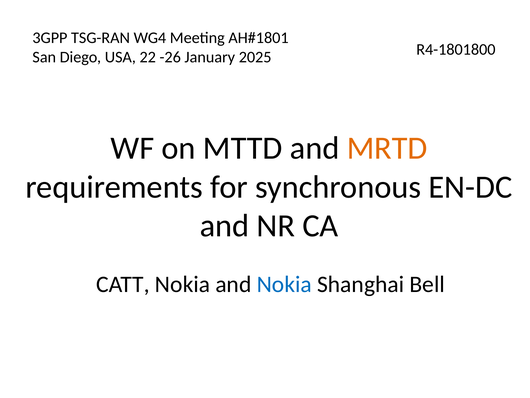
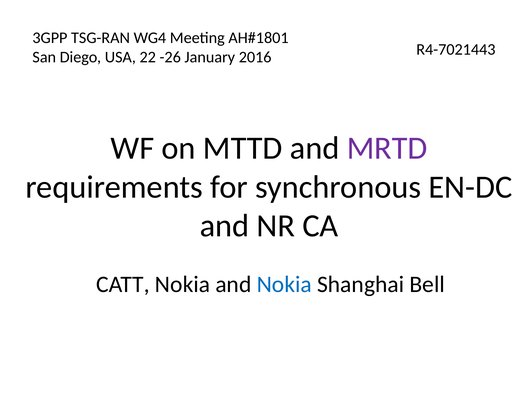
R4-1801800: R4-1801800 -> R4-7021443 (456, 49)
2025: 2025 -> 2016 (255, 57)
MRTD colour: orange -> purple (387, 148)
